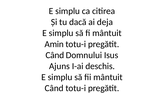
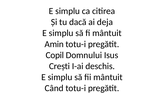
Când: Când -> Copil (55, 55)
Ajuns: Ajuns -> Crești (59, 66)
